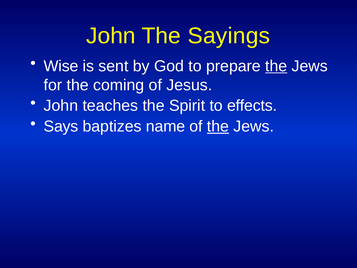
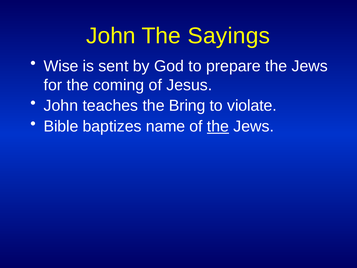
the underline: present -> none (276, 66)
Spirit: Spirit -> Bring (187, 106)
effects: effects -> violate (252, 106)
Says: Says -> Bible (61, 126)
